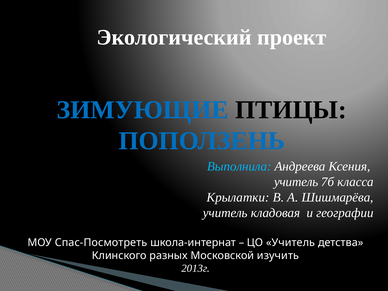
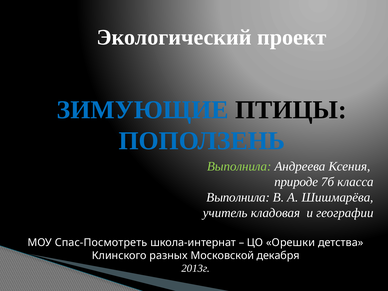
Выполнила colour: light blue -> light green (239, 166)
учитель: учитель -> природе (296, 182)
Крылатки: Крылатки -> Выполнила (238, 197)
ЦО Учитель: Учитель -> Орешки (291, 243)
изучить: изучить -> декабря (278, 255)
